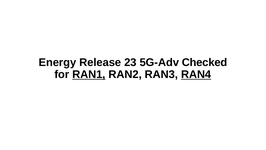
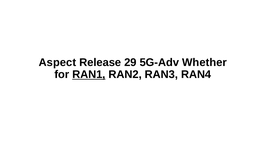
Energy: Energy -> Aspect (57, 62)
23: 23 -> 29 (130, 62)
Checked: Checked -> Whether (204, 62)
RAN4 underline: present -> none (196, 74)
